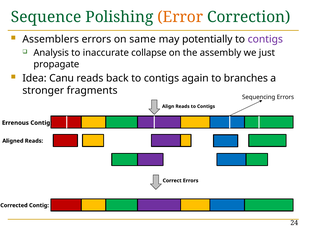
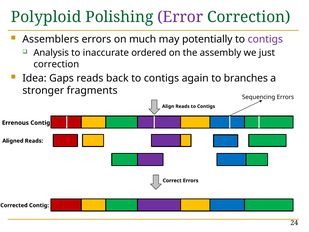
Sequence: Sequence -> Polyploid (46, 17)
Error colour: orange -> purple (180, 17)
same: same -> much (143, 39)
collapse: collapse -> ordered (149, 53)
propagate: propagate -> correction (56, 64)
Canu: Canu -> Gaps (62, 78)
